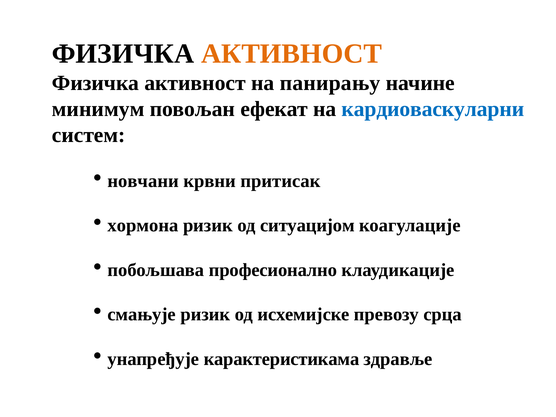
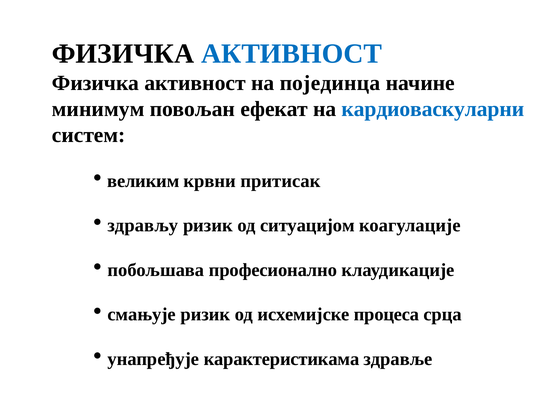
АКТИВНОСТ colour: orange -> blue (292, 54)
панирању: панирању -> појединца (330, 83)
новчани: новчани -> великим (143, 181)
хормона: хормона -> здрављу (143, 226)
превозу: превозу -> процеса (386, 315)
